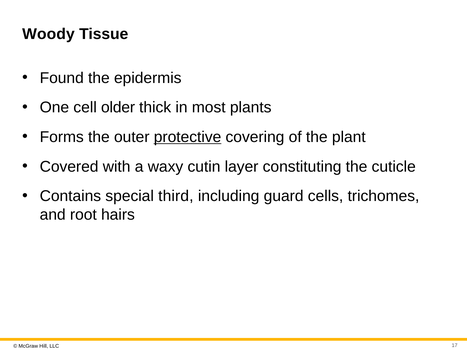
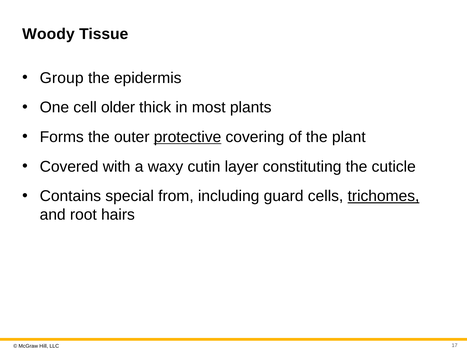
Found: Found -> Group (62, 78)
third: third -> from (176, 196)
trichomes underline: none -> present (383, 196)
